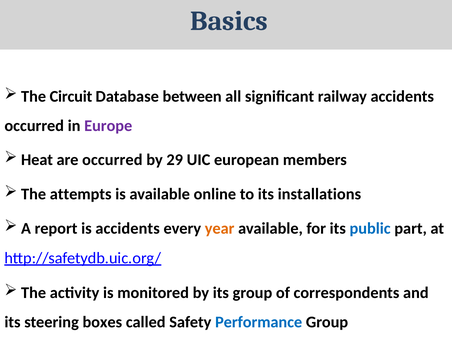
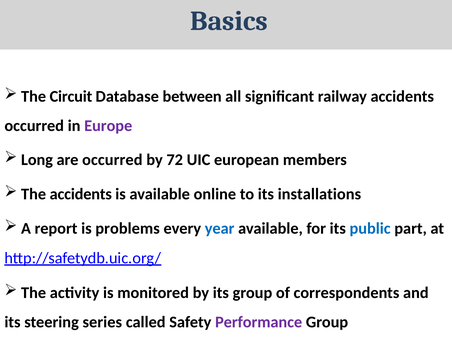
Heat: Heat -> Long (37, 160)
29: 29 -> 72 (175, 160)
The attempts: attempts -> accidents (81, 194)
is accidents: accidents -> problems (128, 228)
year colour: orange -> blue (220, 228)
boxes: boxes -> series (102, 322)
Performance colour: blue -> purple (259, 322)
